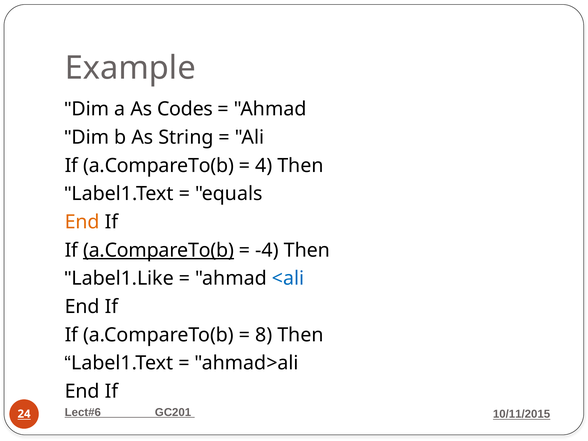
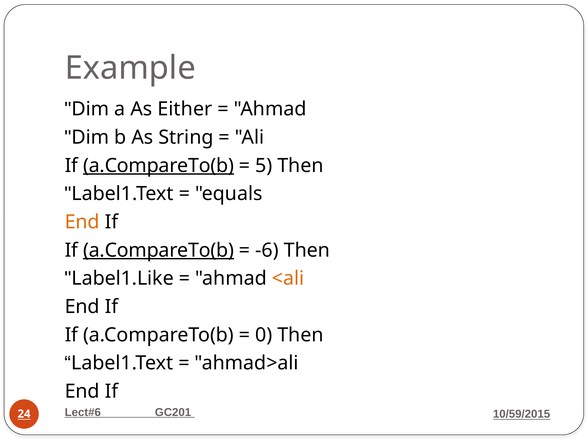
Codes: Codes -> Either (185, 109)
a.CompareTo(b underline: none -> present (159, 166)
4: 4 -> 5 (264, 166)
-4: -4 -> -6 (267, 250)
<ali colour: blue -> orange (288, 279)
8: 8 -> 0 (264, 335)
10/11/2015: 10/11/2015 -> 10/59/2015 (522, 414)
